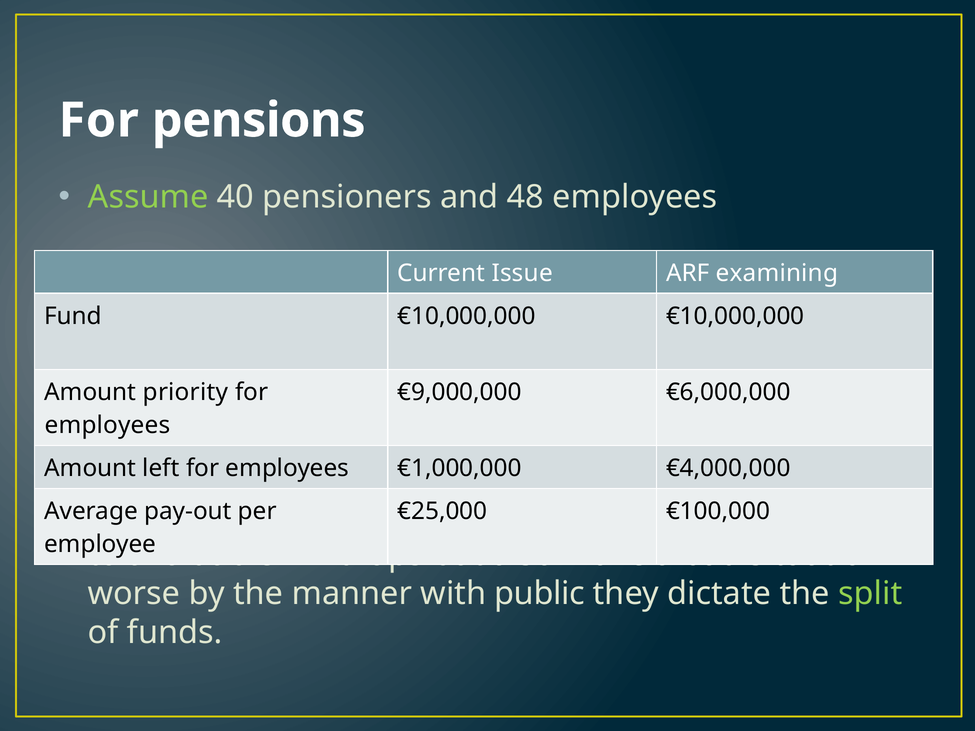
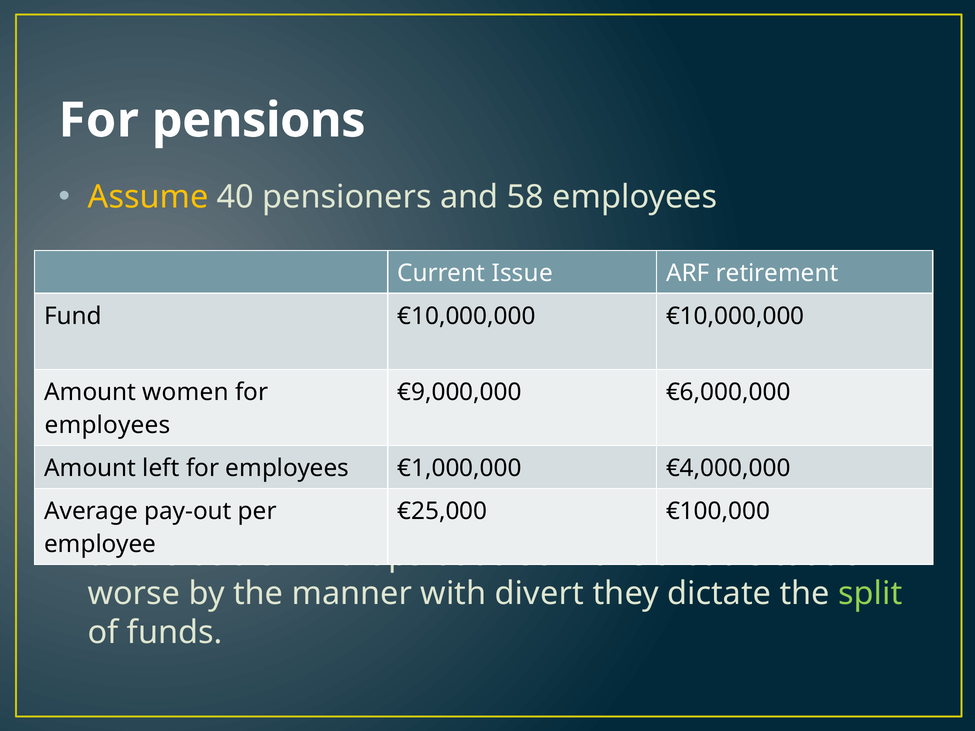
Assume colour: light green -> yellow (148, 197)
48: 48 -> 58 (525, 197)
examining: examining -> retirement (777, 273)
priority: priority -> women (186, 392)
public: public -> divert (539, 594)
